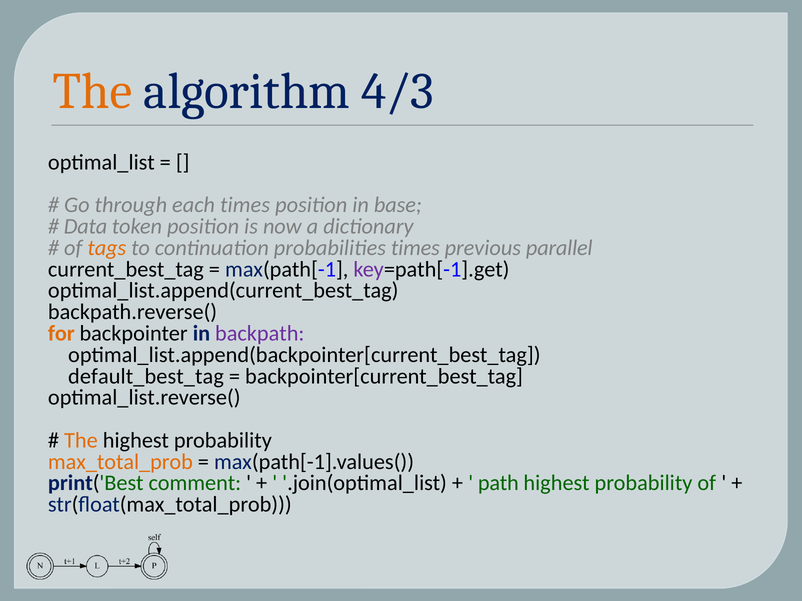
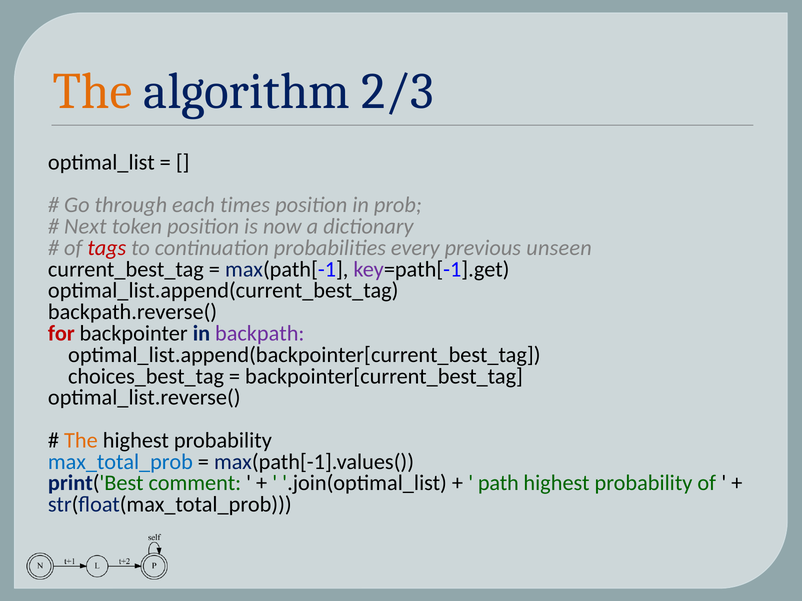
4/3: 4/3 -> 2/3 (397, 91)
base: base -> prob (398, 205)
Data: Data -> Next (85, 227)
tags colour: orange -> red (107, 248)
probabilities times: times -> every (415, 248)
parallel: parallel -> unseen (559, 248)
for colour: orange -> red (61, 334)
default_best_tag: default_best_tag -> choices_best_tag (146, 376)
max_total_prob colour: orange -> blue (120, 462)
